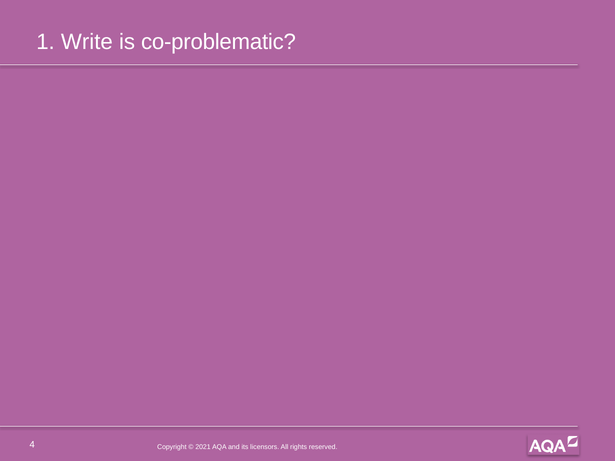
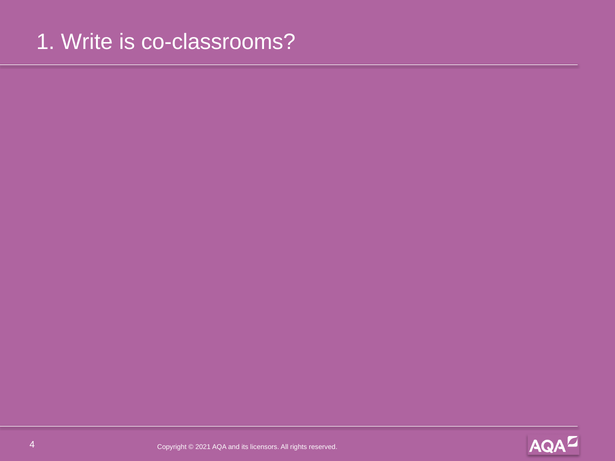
co-problematic: co-problematic -> co-classrooms (218, 42)
